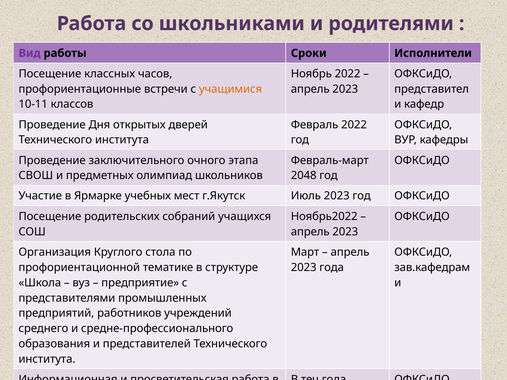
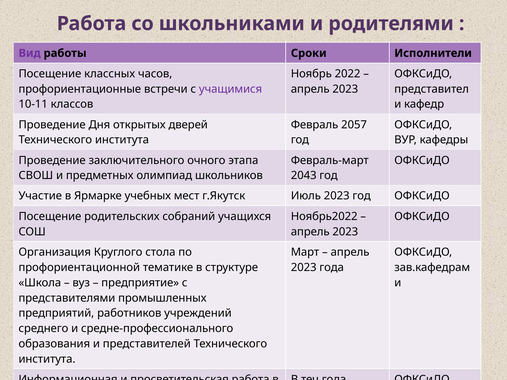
учащимися colour: orange -> purple (231, 89)
Февраль 2022: 2022 -> 2057 (354, 125)
2048: 2048 -> 2043 (304, 176)
